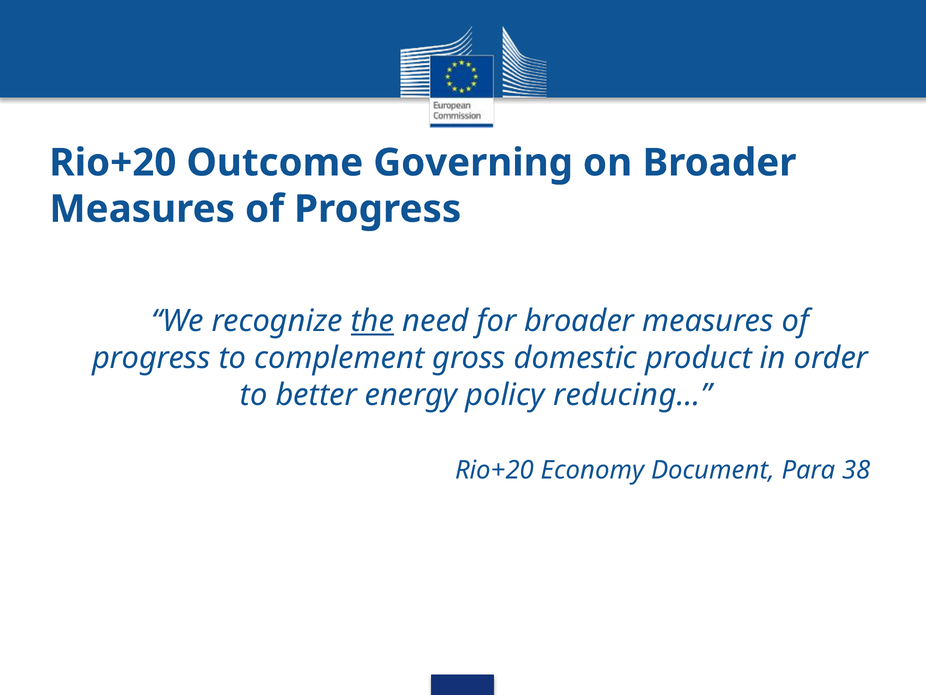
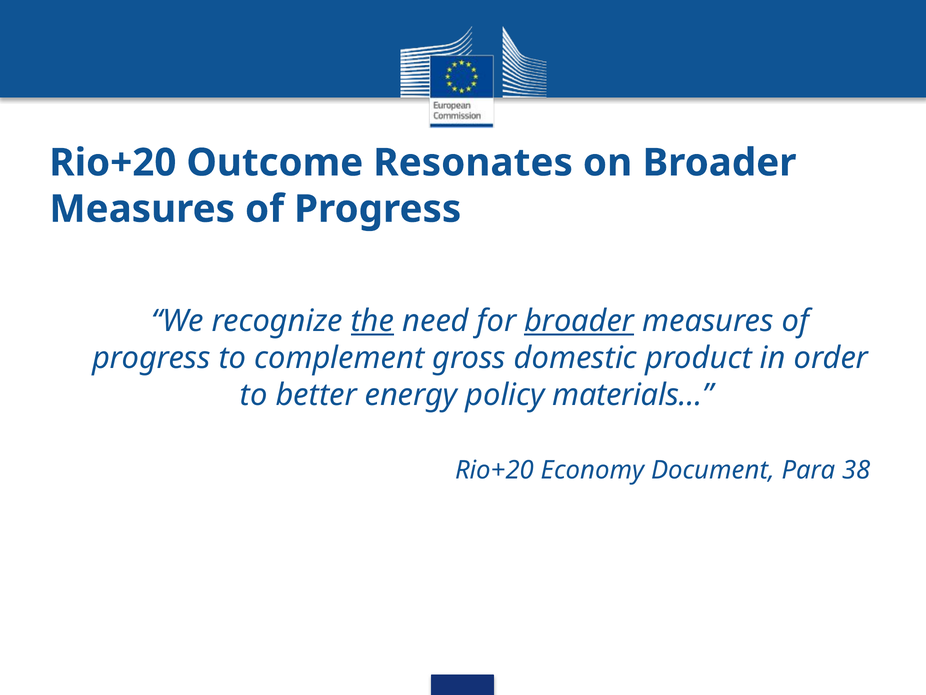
Governing: Governing -> Resonates (473, 163)
broader underline: none -> present (579, 321)
reducing…: reducing… -> materials… (633, 395)
